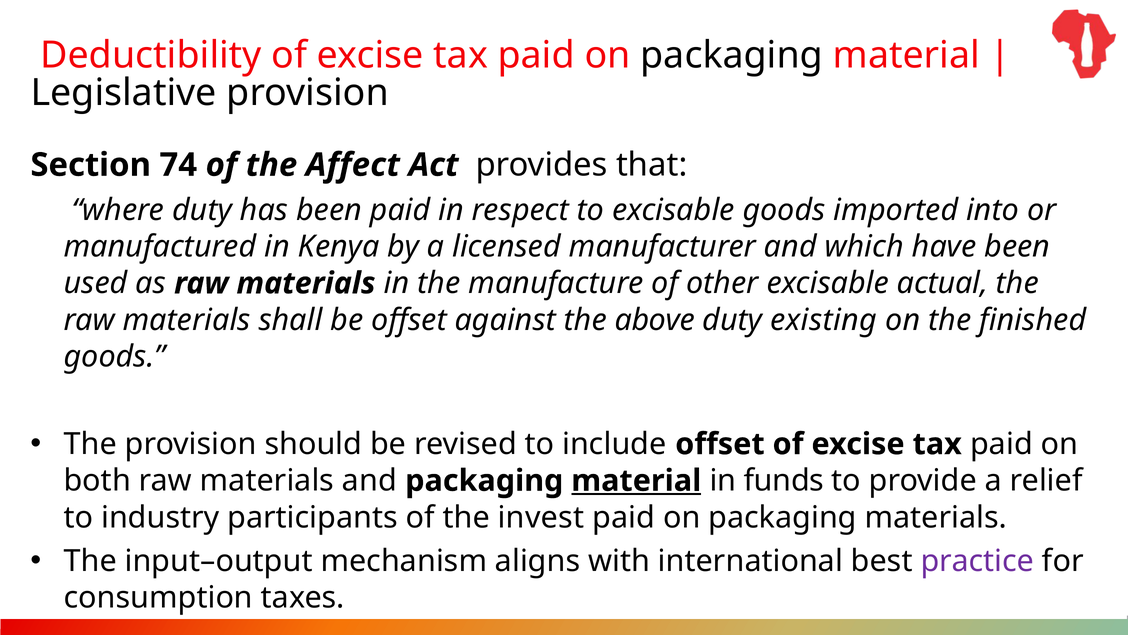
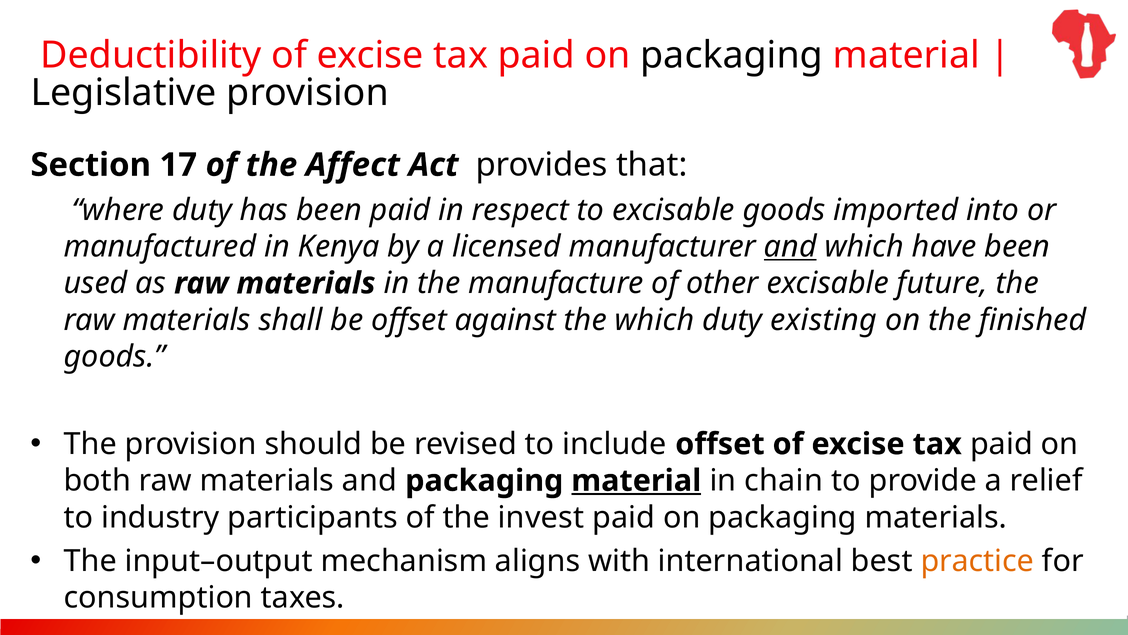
74: 74 -> 17 (178, 165)
and underline: none -> present (790, 246)
actual: actual -> future (942, 283)
the above: above -> which (655, 320)
funds: funds -> chain (784, 480)
practice colour: purple -> orange (977, 561)
